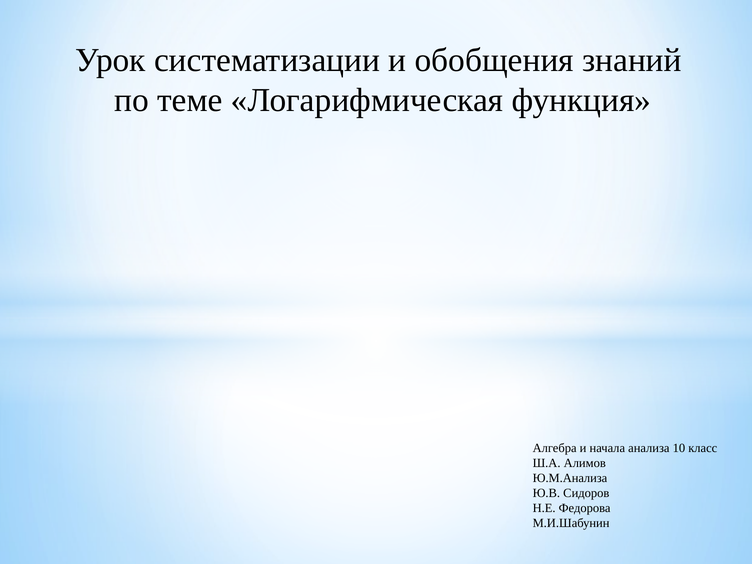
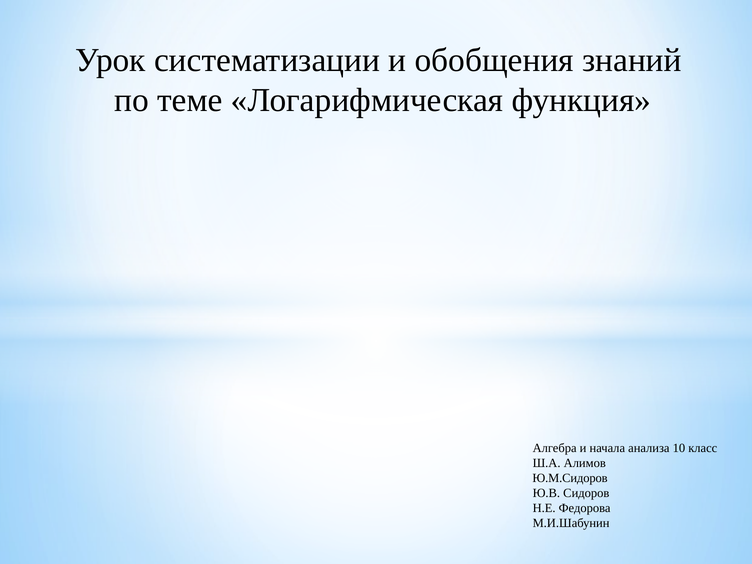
Ю.М.Анализа: Ю.М.Анализа -> Ю.М.Сидоров (570, 478)
